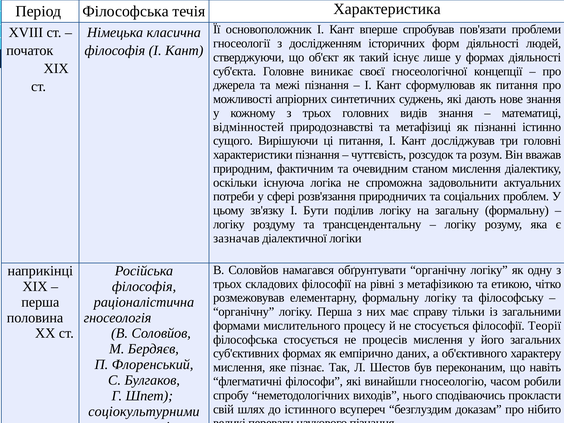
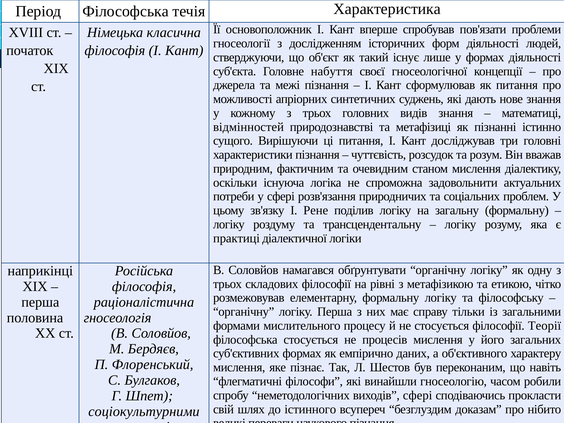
виникає: виникає -> набуття (332, 71)
Бути: Бути -> Рене (316, 210)
зазначав: зазначав -> практиці (236, 238)
виходів нього: нього -> сфері (418, 395)
